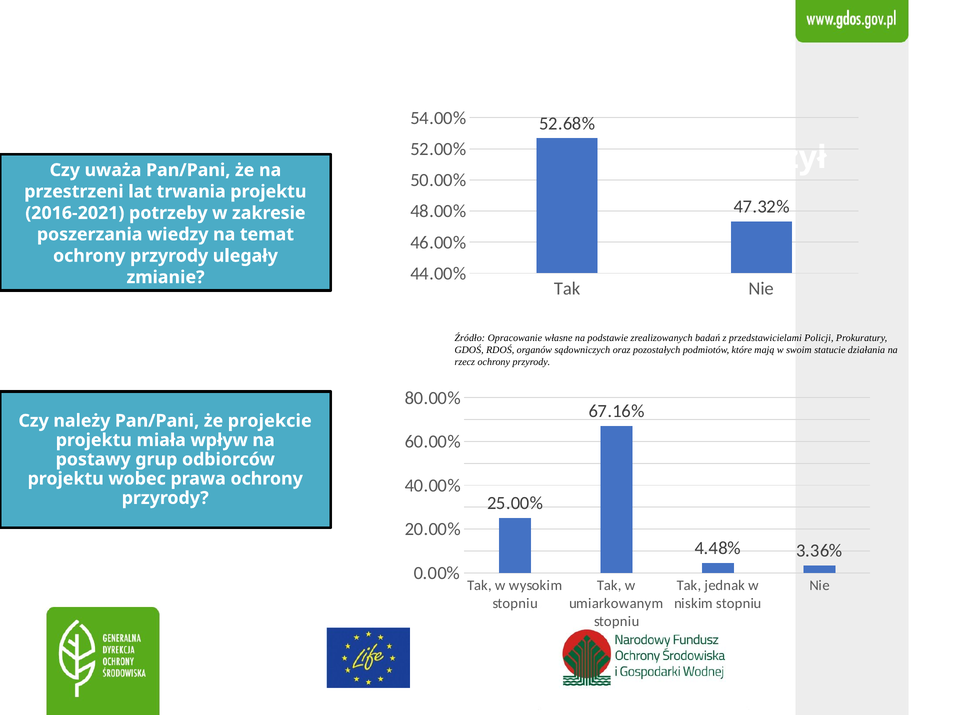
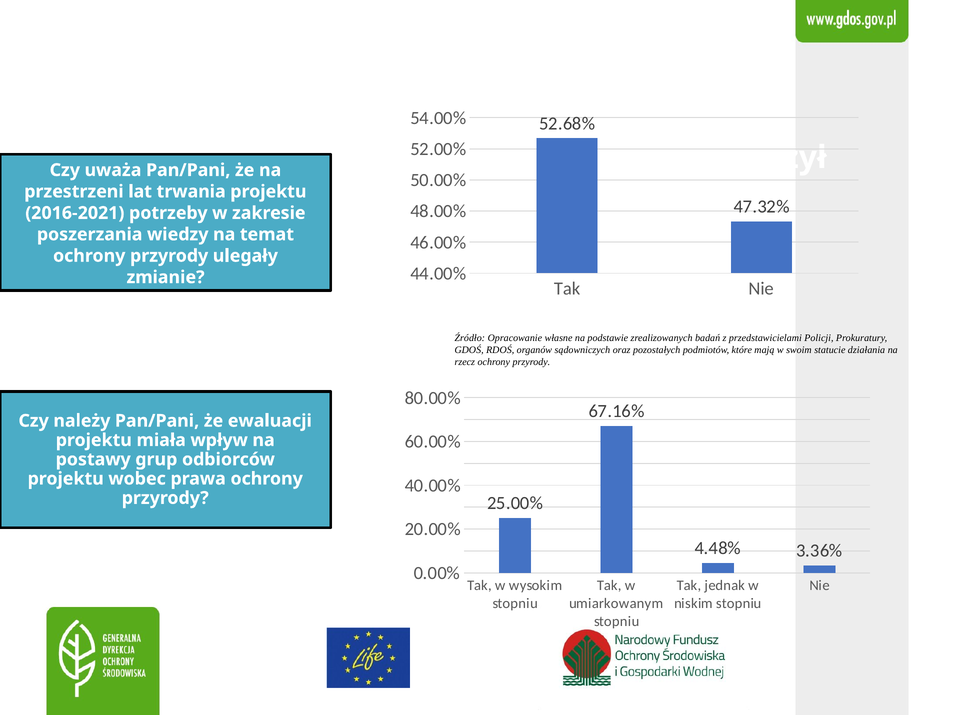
projekcie: projekcie -> ewaluacji (270, 421)
